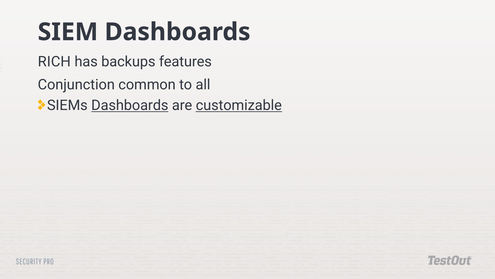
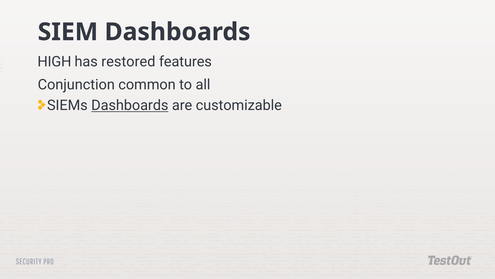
RICH: RICH -> HIGH (54, 62)
backups: backups -> restored (128, 62)
customizable underline: present -> none (239, 105)
